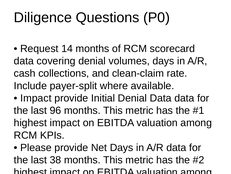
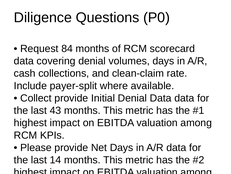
14: 14 -> 84 (67, 48)
Impact: Impact -> Collect (36, 98)
96: 96 -> 43 (55, 110)
38: 38 -> 14 (55, 159)
